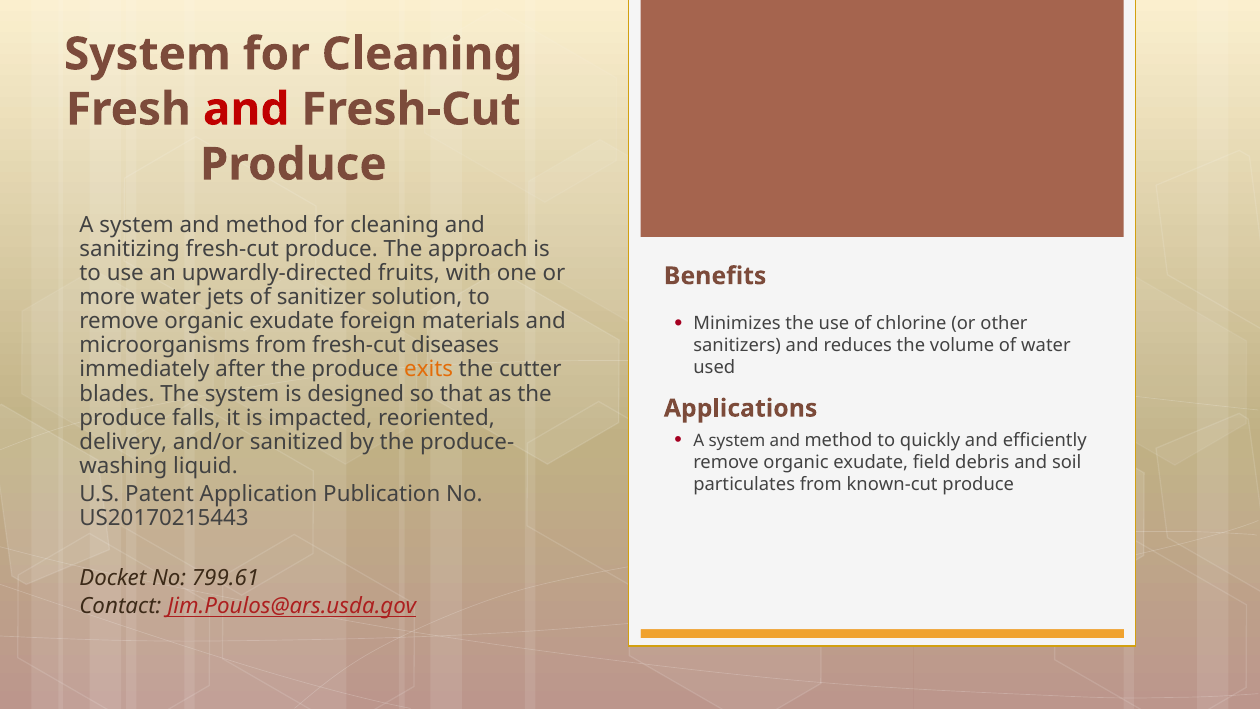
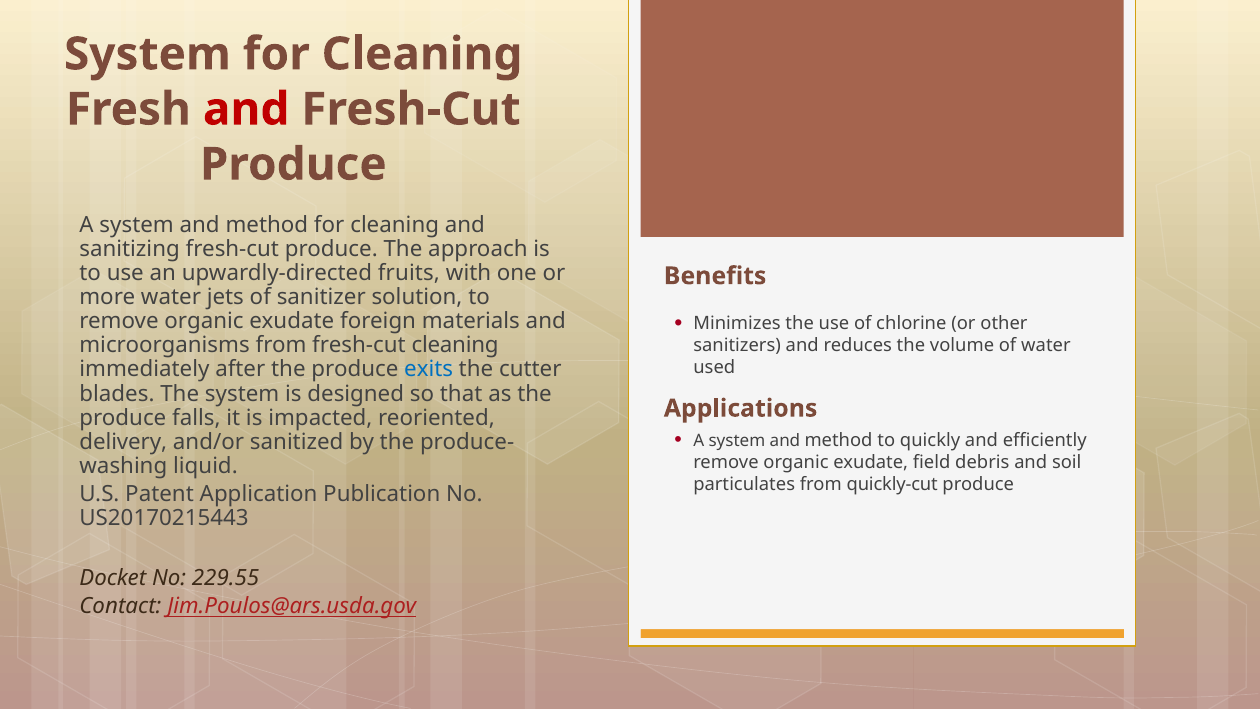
fresh-cut diseases: diseases -> cleaning (455, 345)
exits colour: orange -> blue (429, 369)
known-cut: known-cut -> quickly-cut (892, 484)
799.61: 799.61 -> 229.55 (226, 578)
